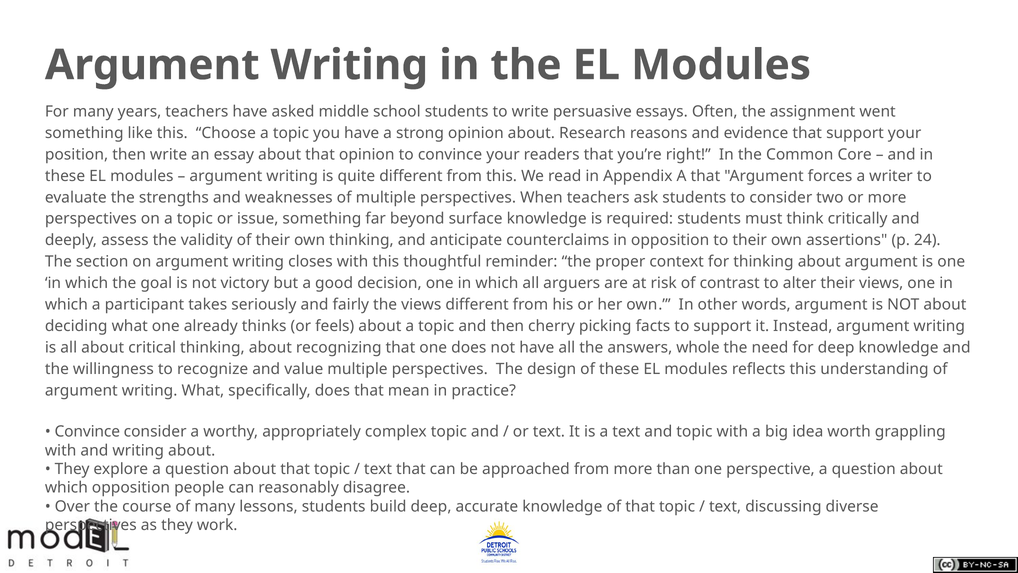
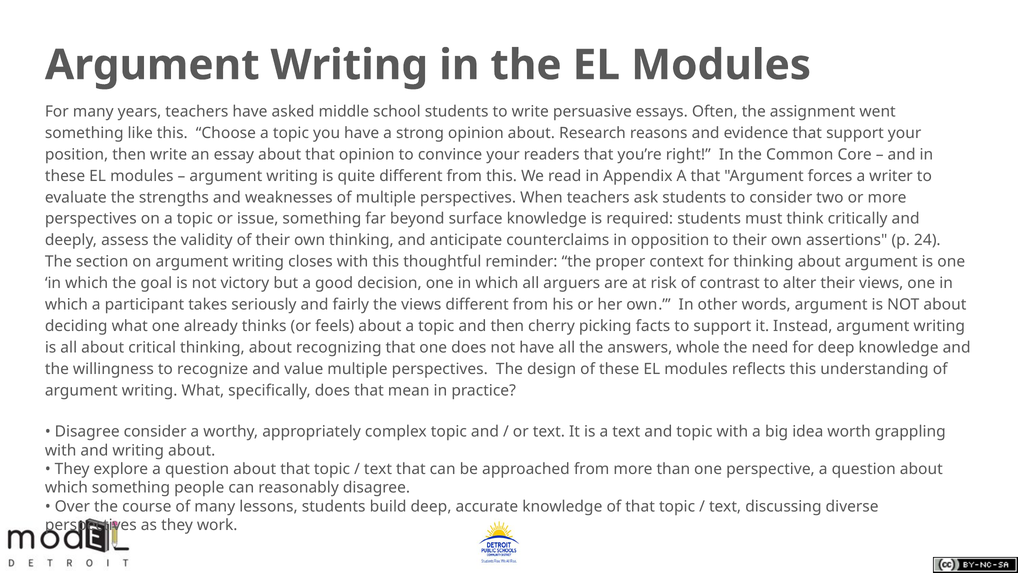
Convince: Convince -> Disagree (87, 432)
which opposition: opposition -> something (131, 488)
